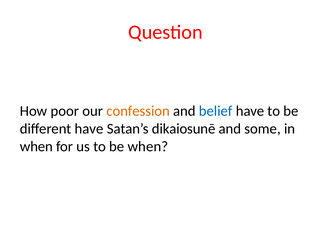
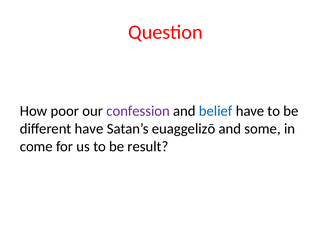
confession colour: orange -> purple (138, 111)
dikaiosunē: dikaiosunē -> euaggelizō (184, 128)
when: when -> come (36, 146)
be when: when -> result (148, 146)
